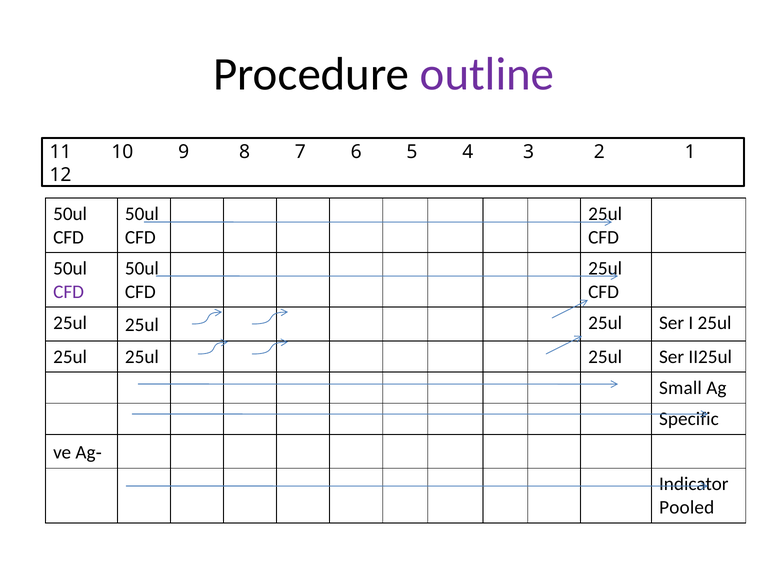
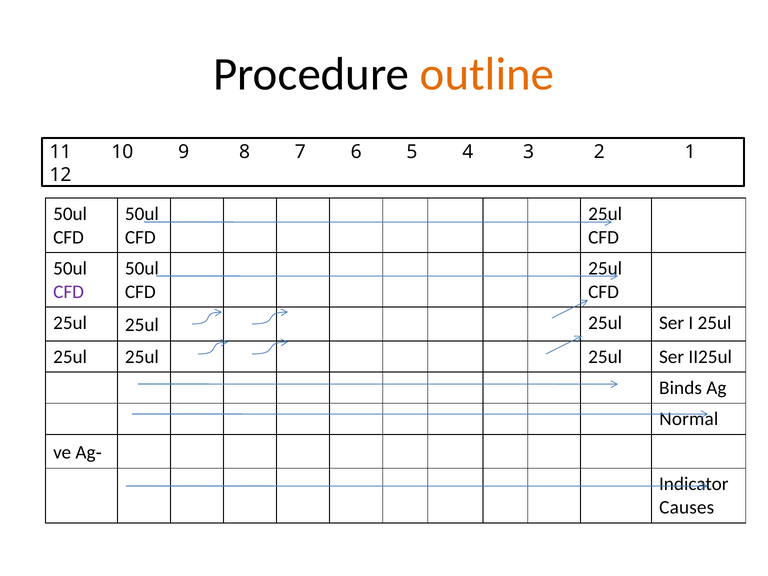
outline colour: purple -> orange (487, 74)
Small: Small -> Binds (681, 388)
Specific: Specific -> Normal (689, 419)
Pooled: Pooled -> Causes (687, 507)
